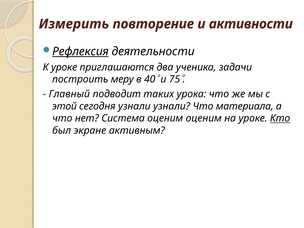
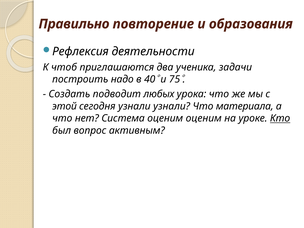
Измерить: Измерить -> Правильно (74, 24)
активности: активности -> образования (251, 24)
Рефлексия underline: present -> none (80, 52)
К уроке: уроке -> чтоб (64, 67)
меру: меру -> надо (122, 79)
Главный: Главный -> Создать (69, 94)
таких: таких -> любых (159, 94)
экране: экране -> вопрос (90, 130)
